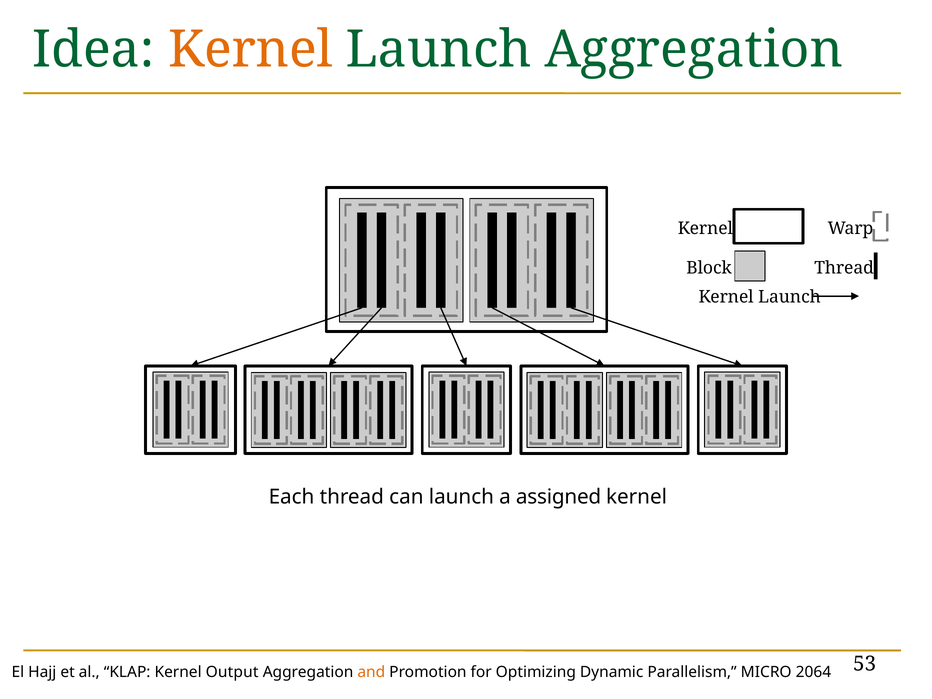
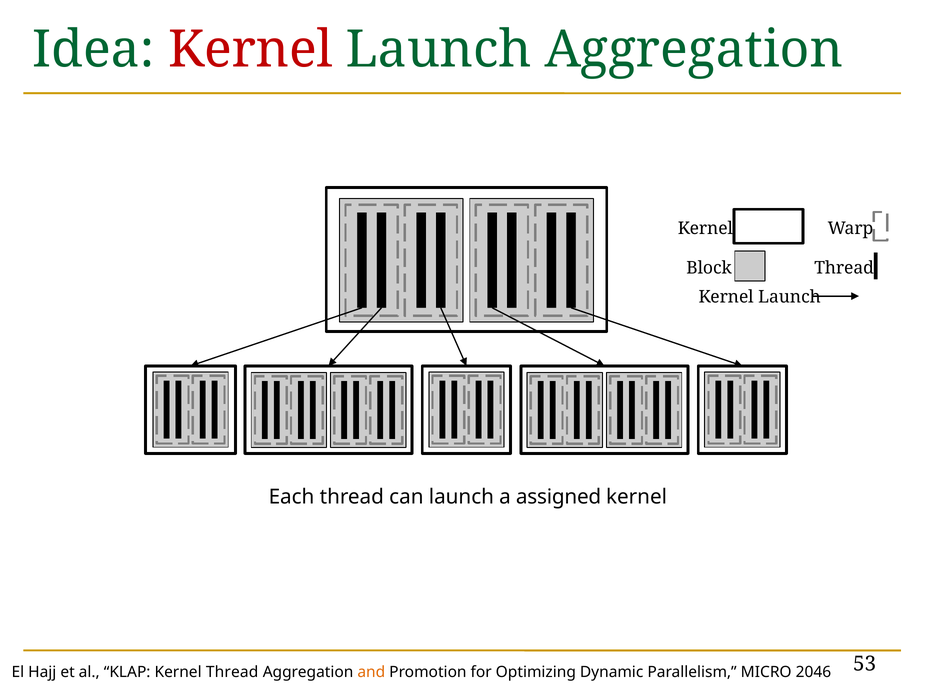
Kernel colour: orange -> red (250, 50)
Kernel Output: Output -> Thread (232, 672)
2064: 2064 -> 2046 (813, 672)
